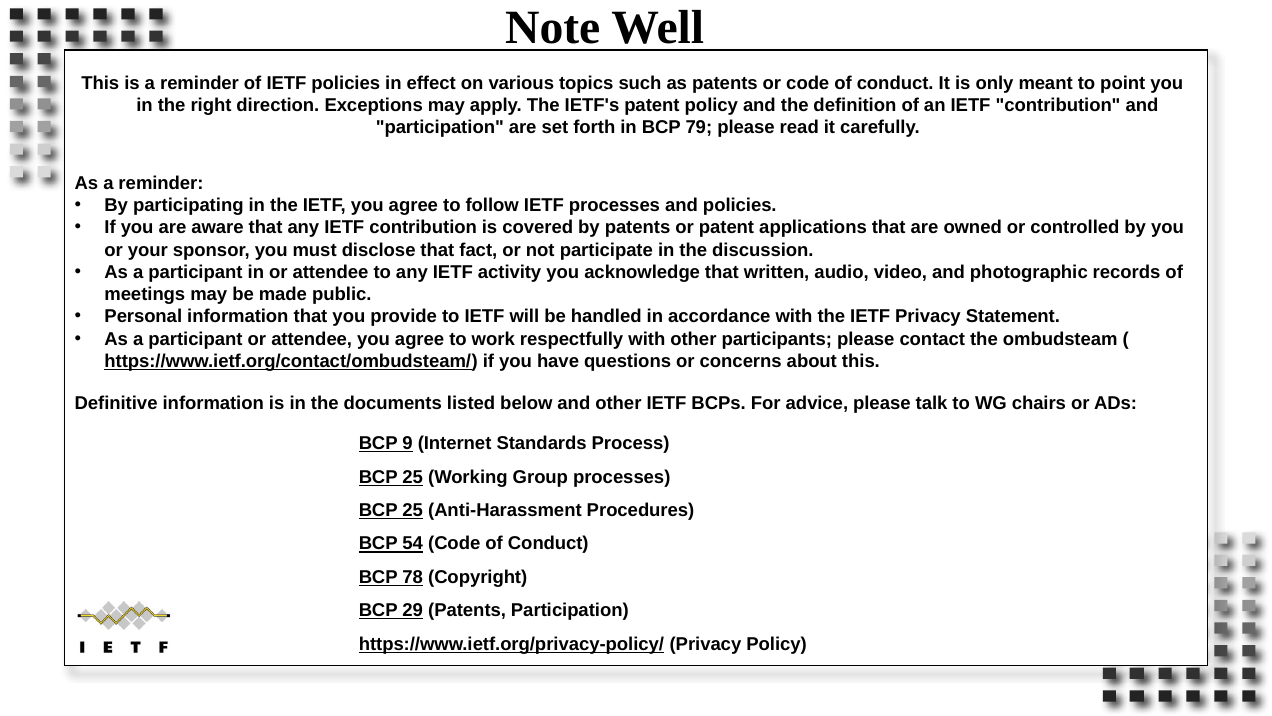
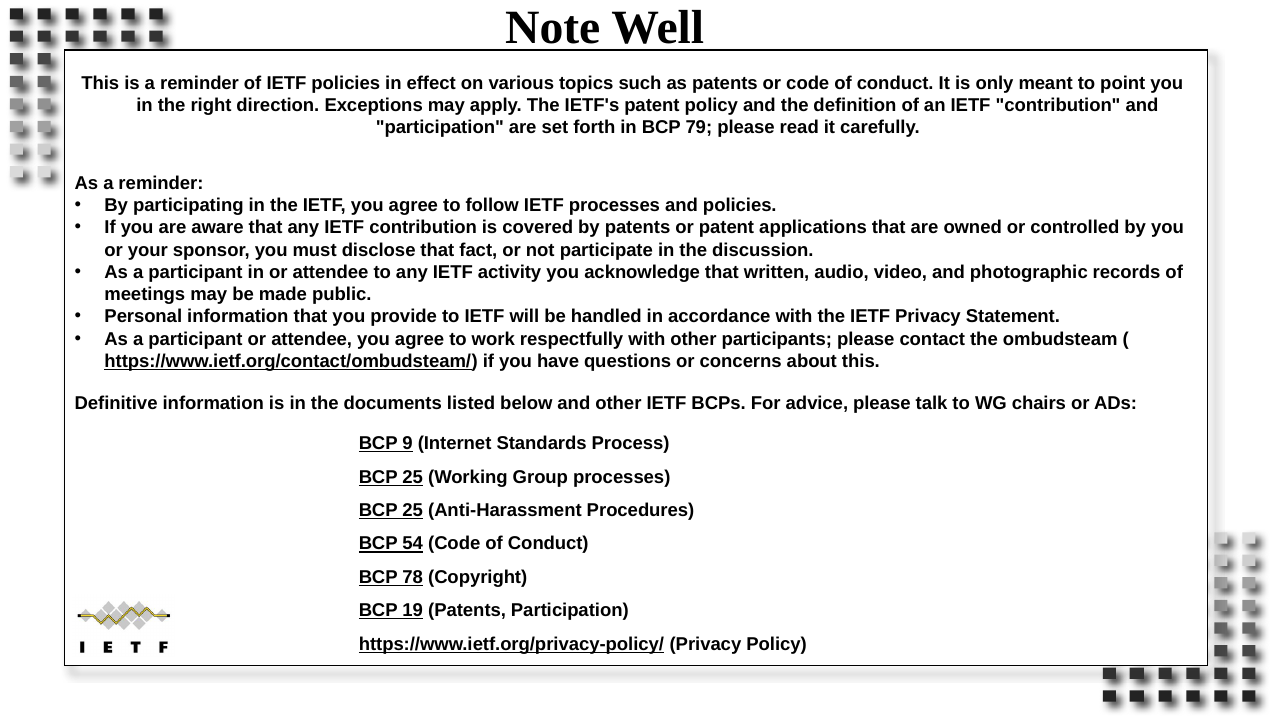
29: 29 -> 19 (413, 610)
